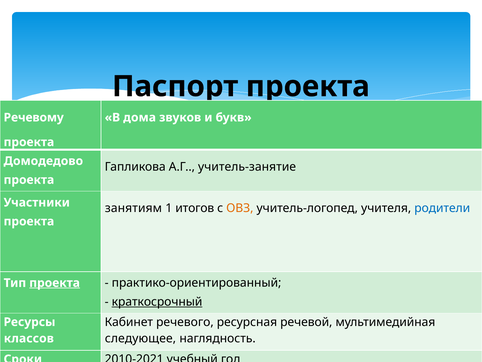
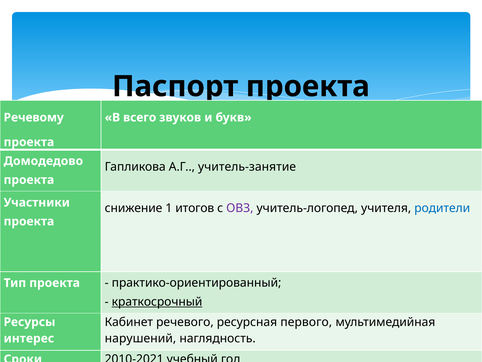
дома: дома -> всего (140, 117)
занятиям: занятиям -> снижение (134, 208)
ОВЗ colour: orange -> purple (240, 208)
проекта underline: present -> none (55, 283)
речевой: речевой -> первого (306, 322)
следующее: следующее -> нарушений (140, 338)
классов: классов -> интерес (29, 338)
